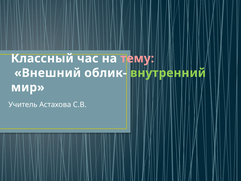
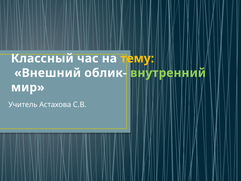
тему colour: pink -> yellow (137, 58)
